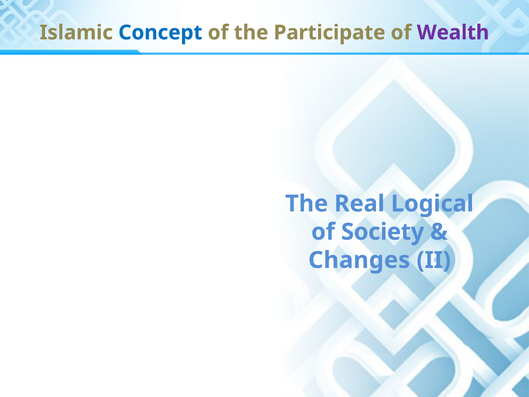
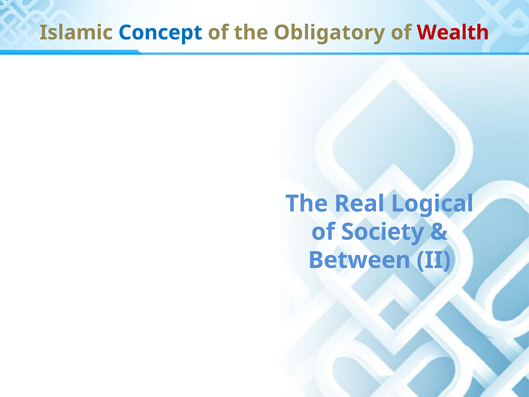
Participate: Participate -> Obligatory (329, 33)
Wealth colour: purple -> red (453, 33)
Changes: Changes -> Between (359, 260)
